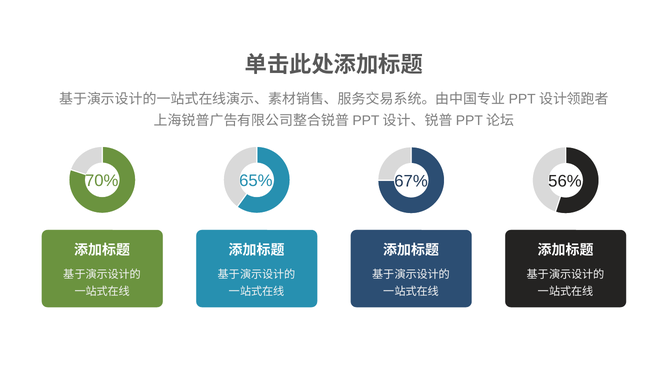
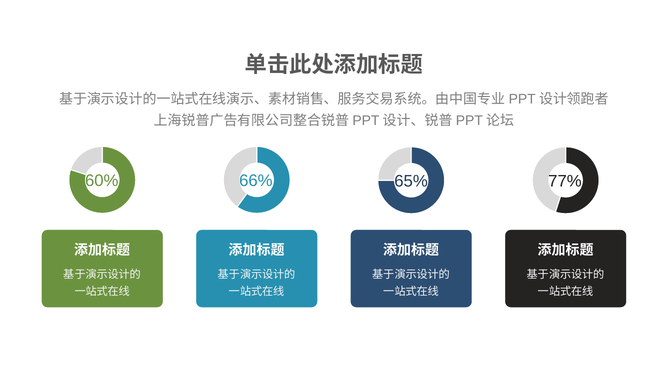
70%: 70% -> 60% (102, 181)
65%: 65% -> 66% (256, 181)
67%: 67% -> 65% (411, 181)
56%: 56% -> 77% (565, 181)
